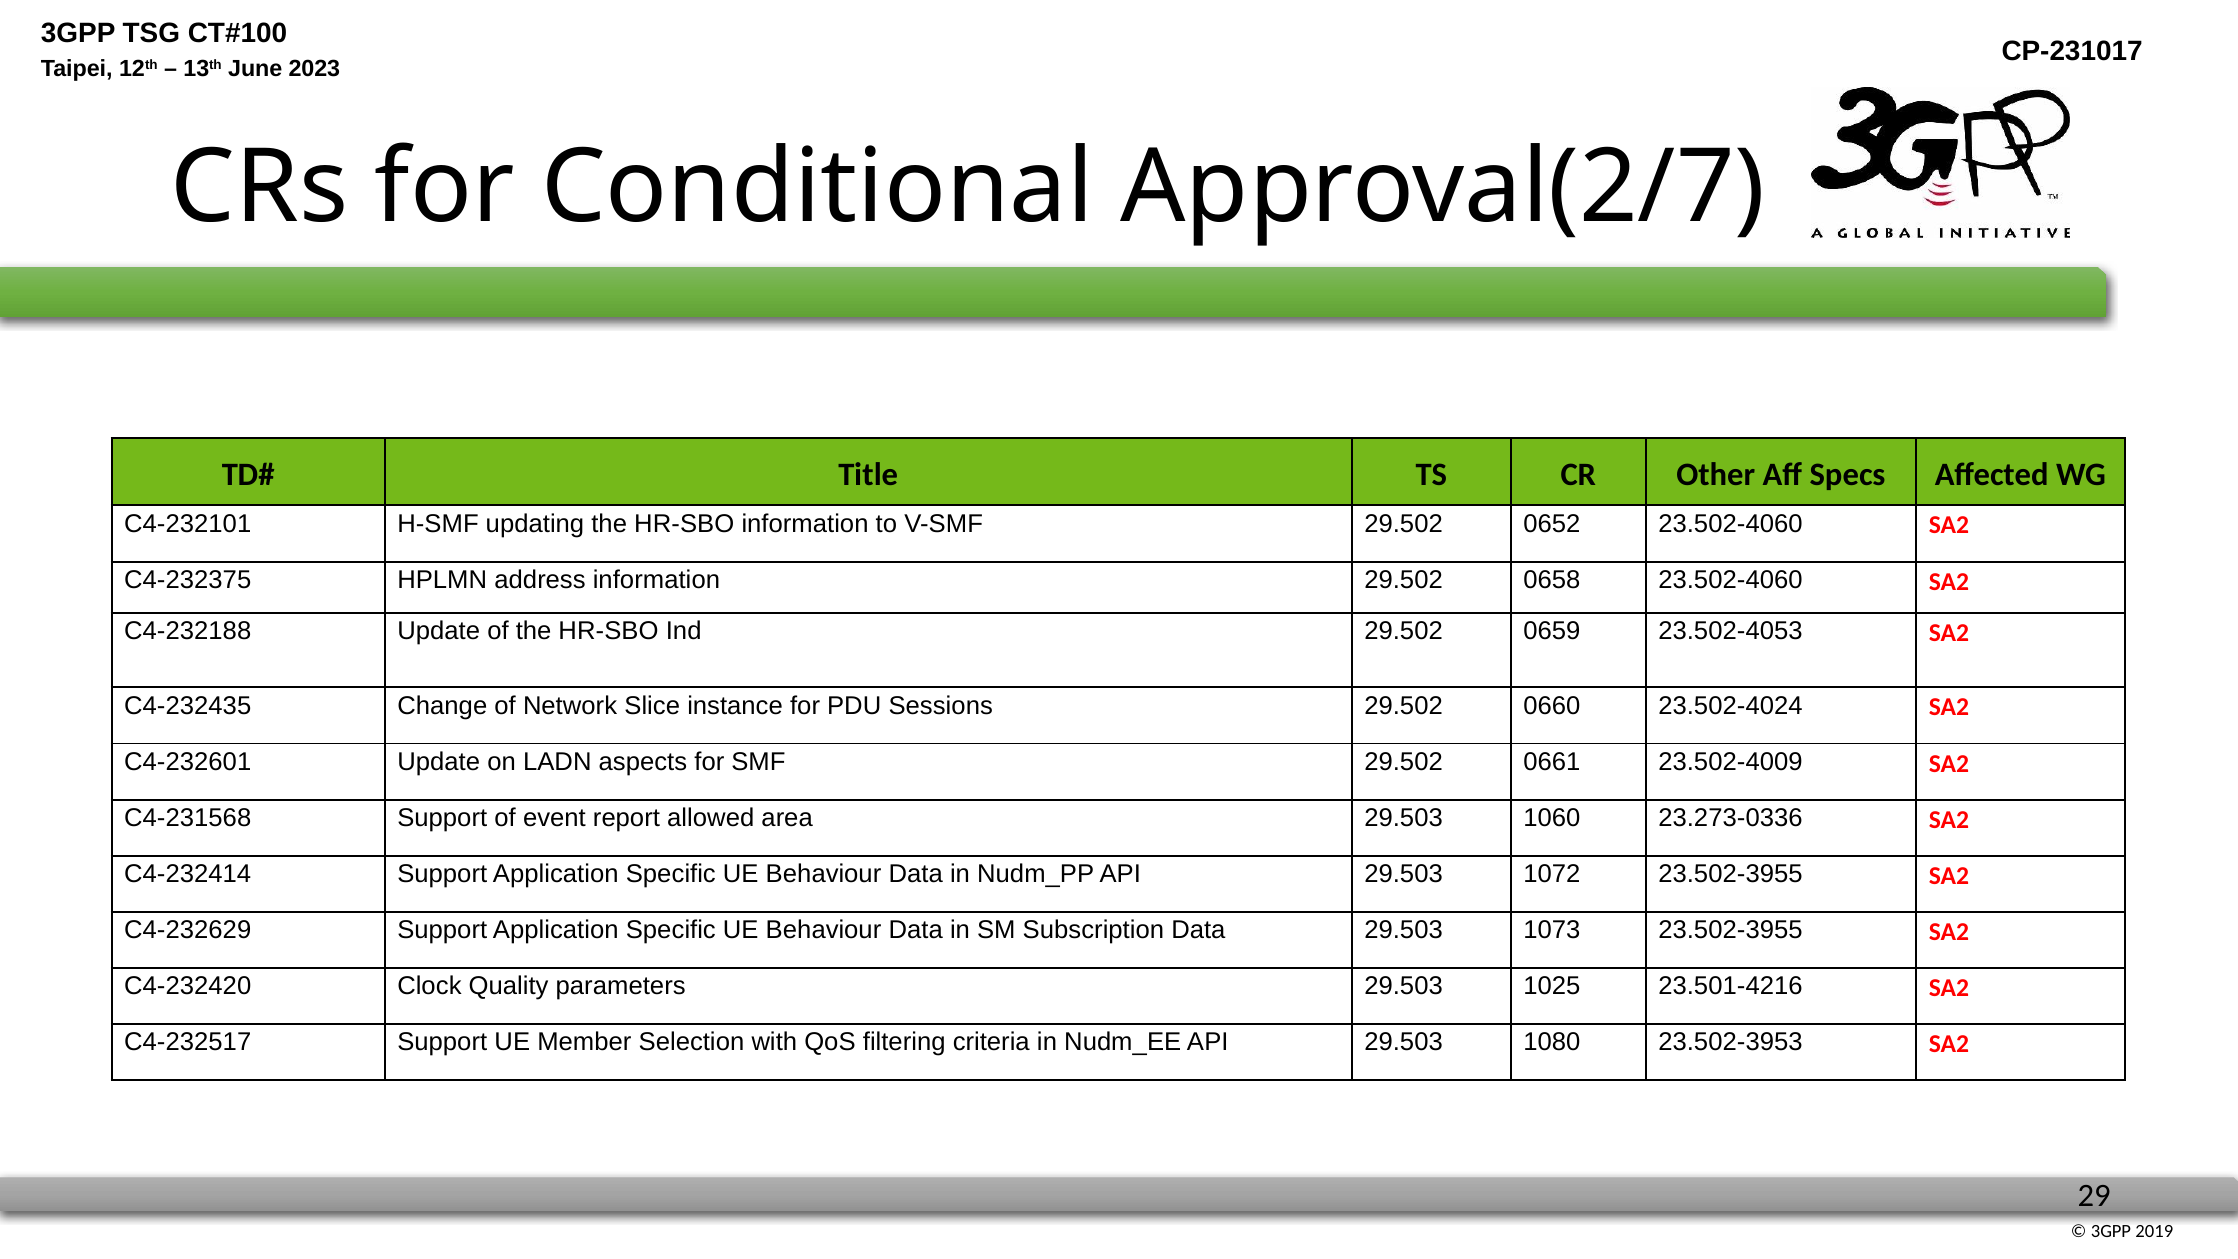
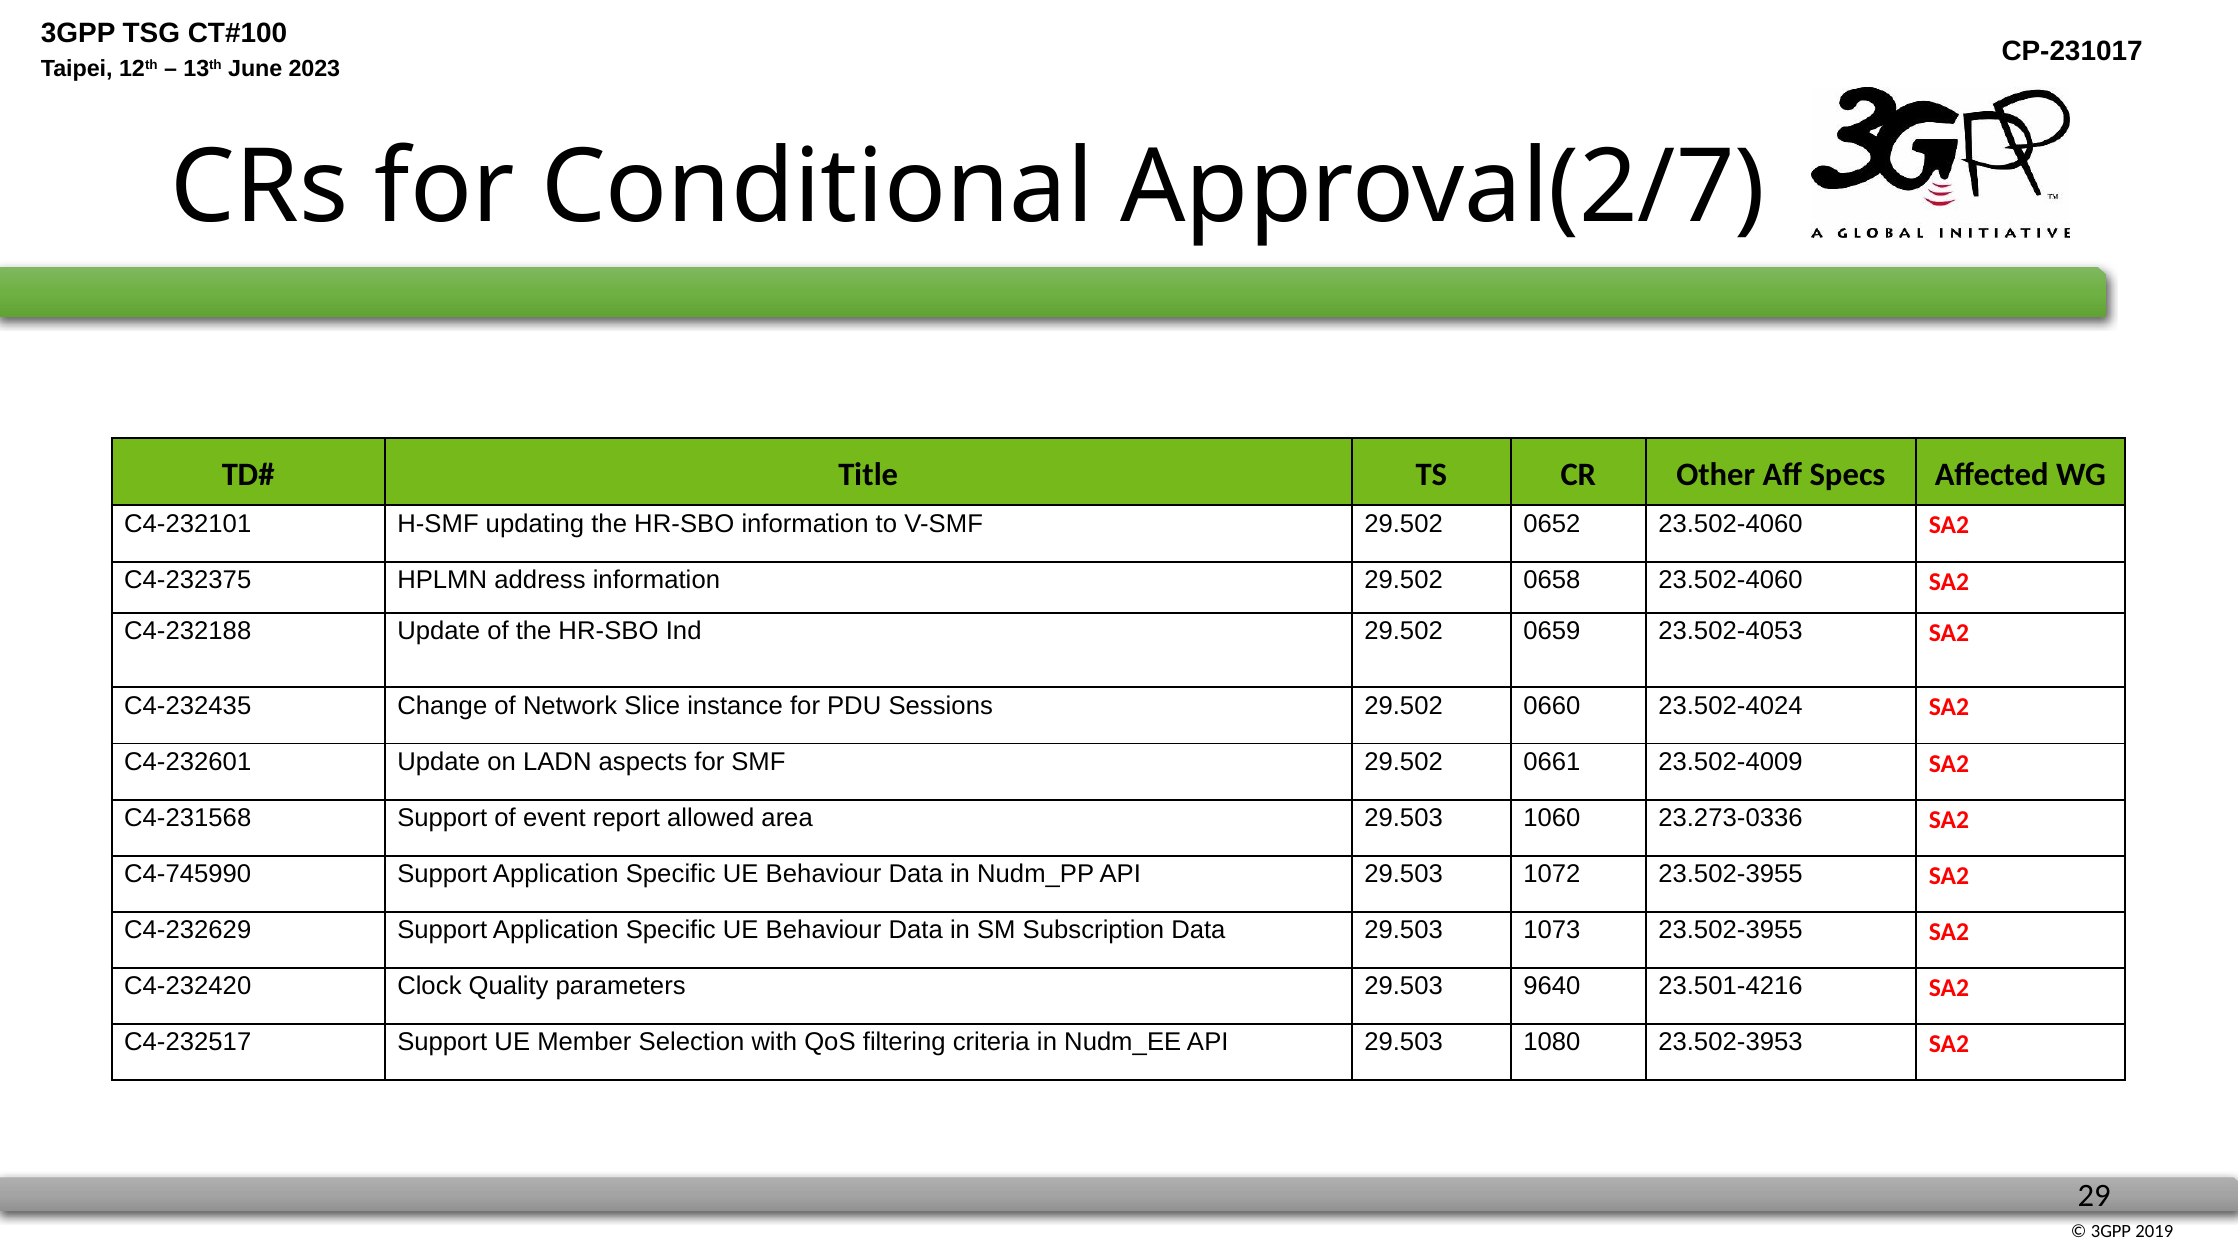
C4-232414: C4-232414 -> C4-745990 (188, 874)
1025: 1025 -> 9640 (1552, 986)
